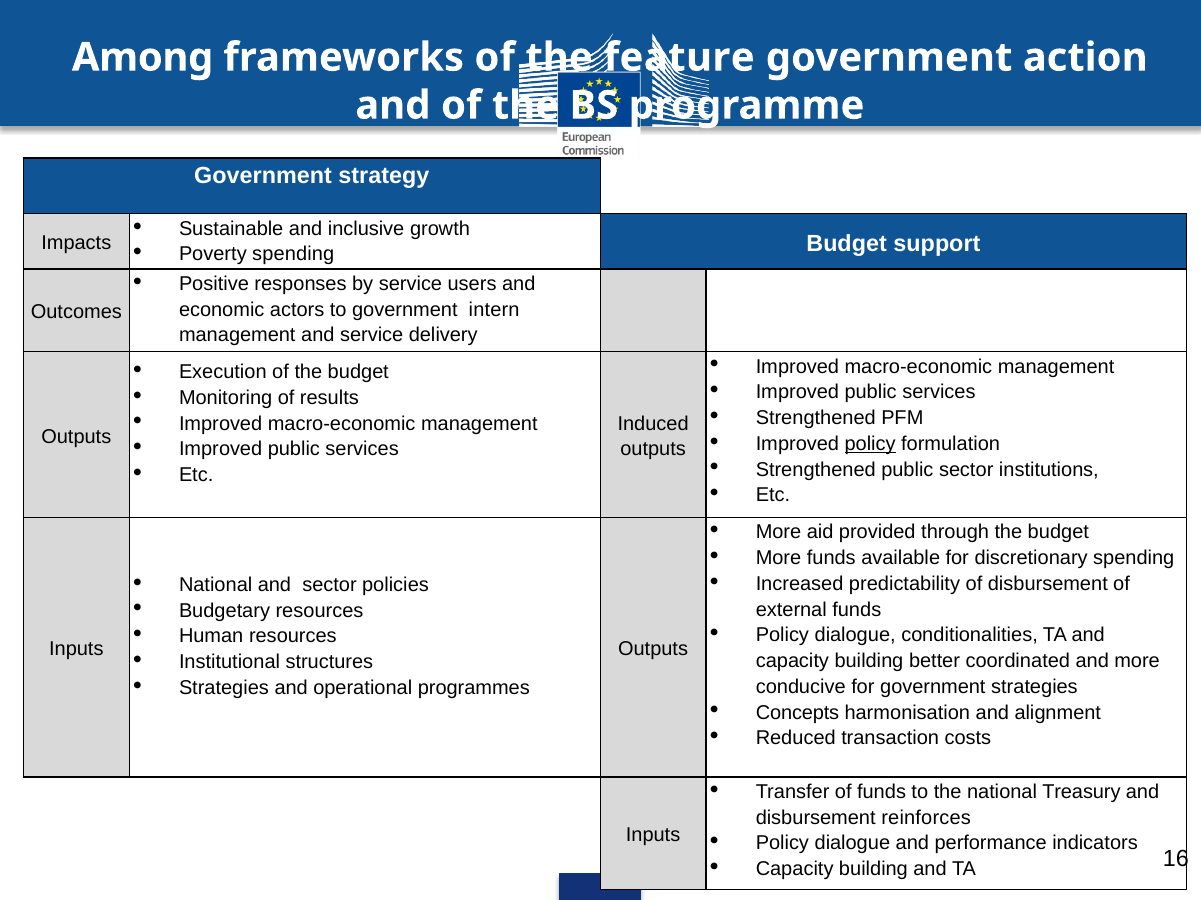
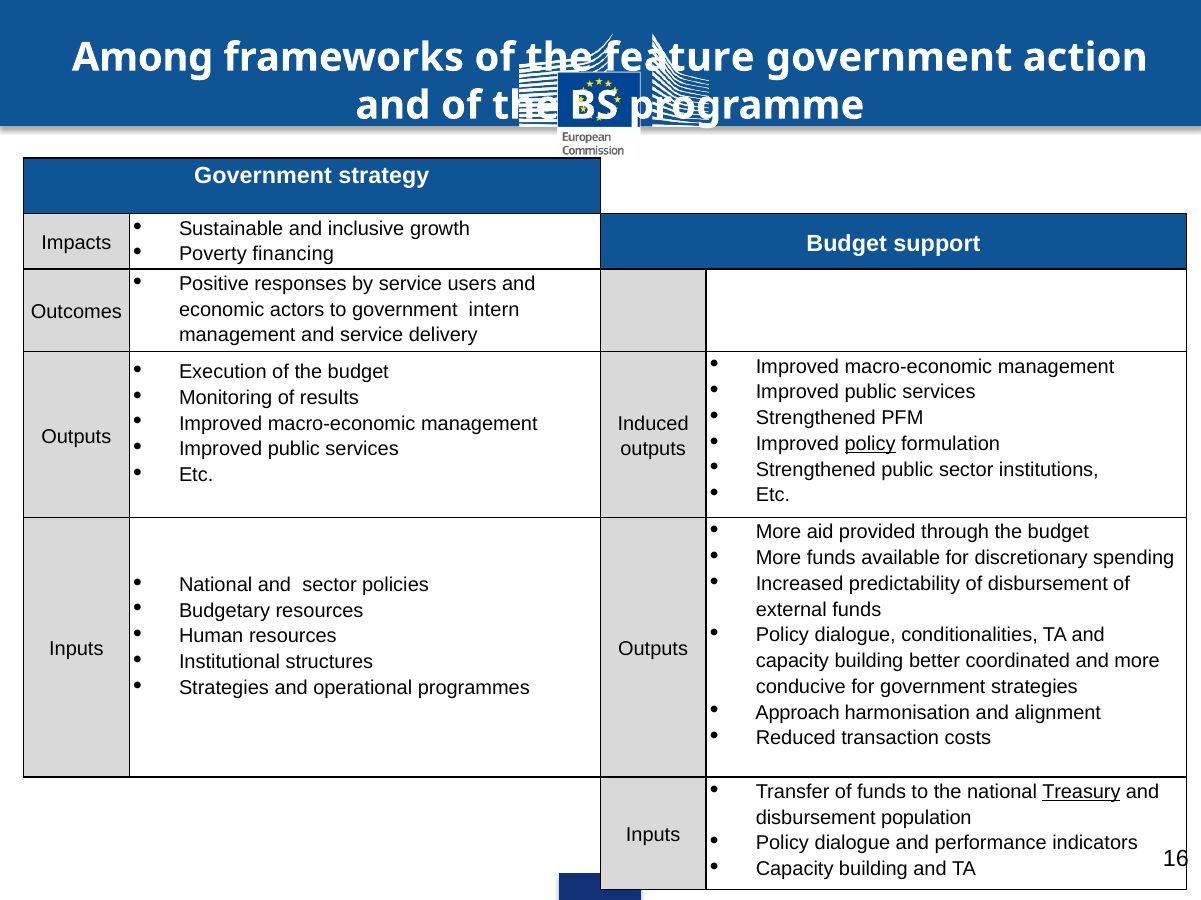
Poverty spending: spending -> financing (293, 255)
Concepts: Concepts -> Approach (798, 713)
Treasury underline: none -> present (1081, 793)
reinforces: reinforces -> population (926, 818)
